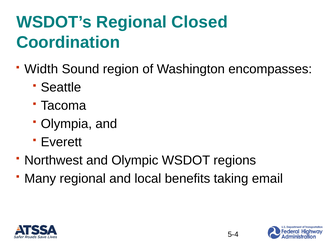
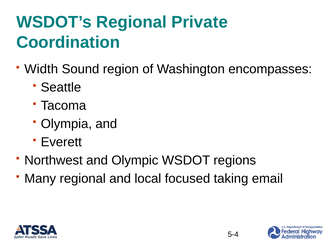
Closed: Closed -> Private (200, 22)
benefits: benefits -> focused (187, 178)
